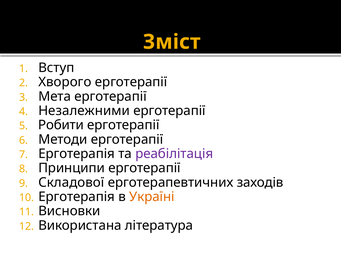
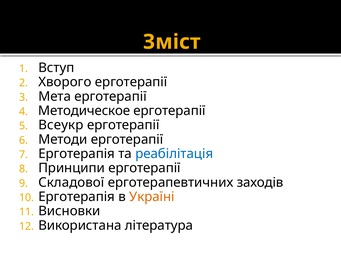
Незалежними: Незалежними -> Методическое (84, 111)
Робити: Робити -> Всеукр (61, 125)
реабілітація colour: purple -> blue (174, 154)
